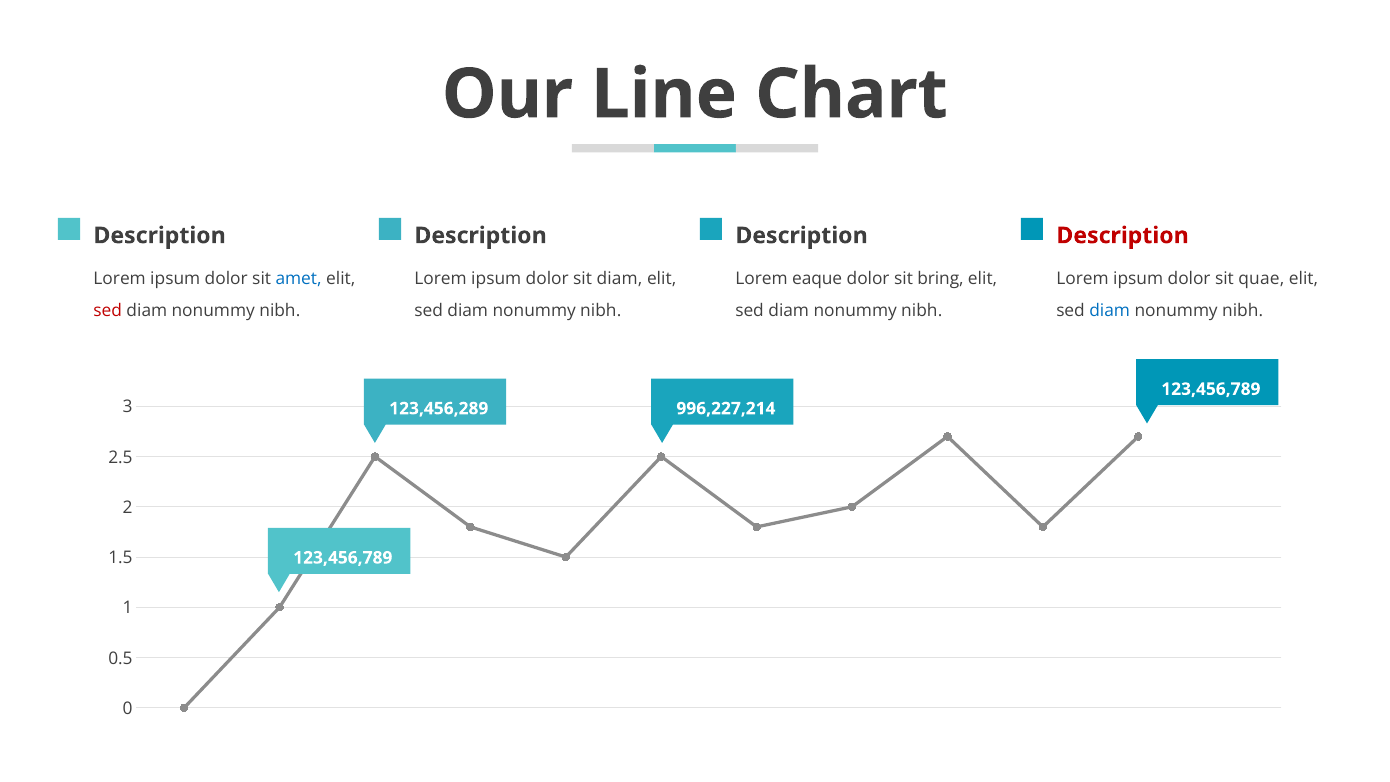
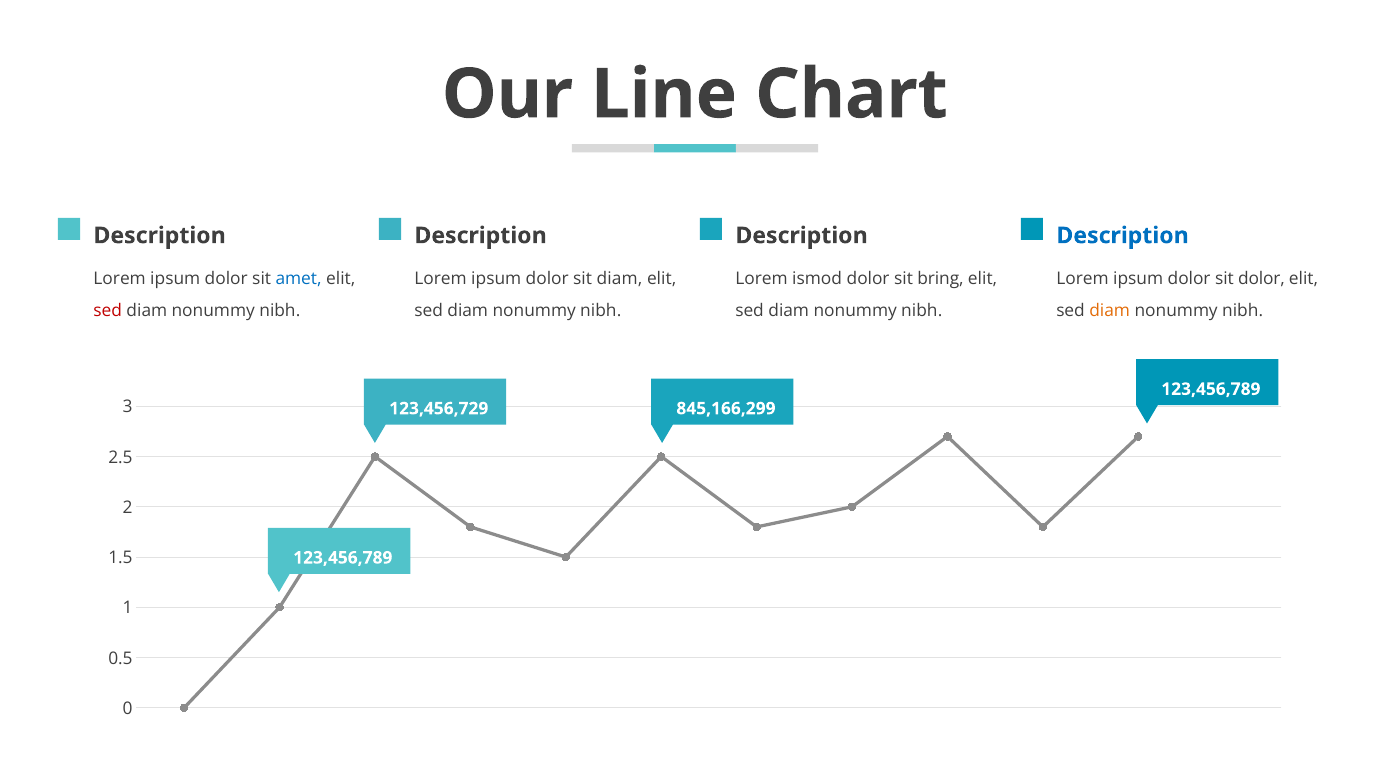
Description colour: red -> blue (1123, 236)
eaque: eaque -> ismod (817, 279)
sit quae: quae -> dolor (1262, 279)
diam colour: blue -> orange (1110, 310)
996,227,214: 996,227,214 -> 845,166,299 (726, 408)
123,456,289: 123,456,289 -> 123,456,729 (439, 408)
